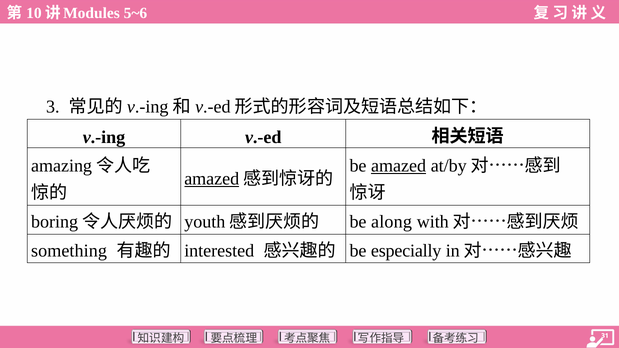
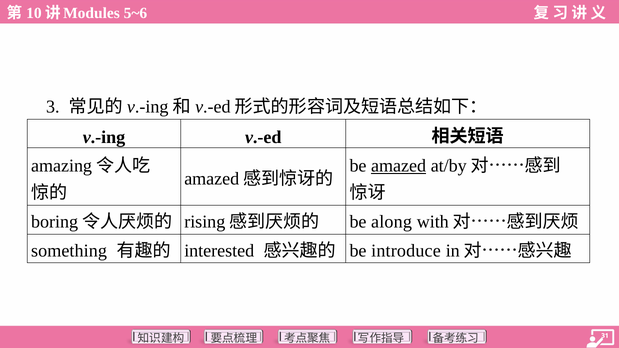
amazed underline: present -> none (212, 179)
youth: youth -> rising (205, 222)
especially: especially -> introduce (406, 251)
